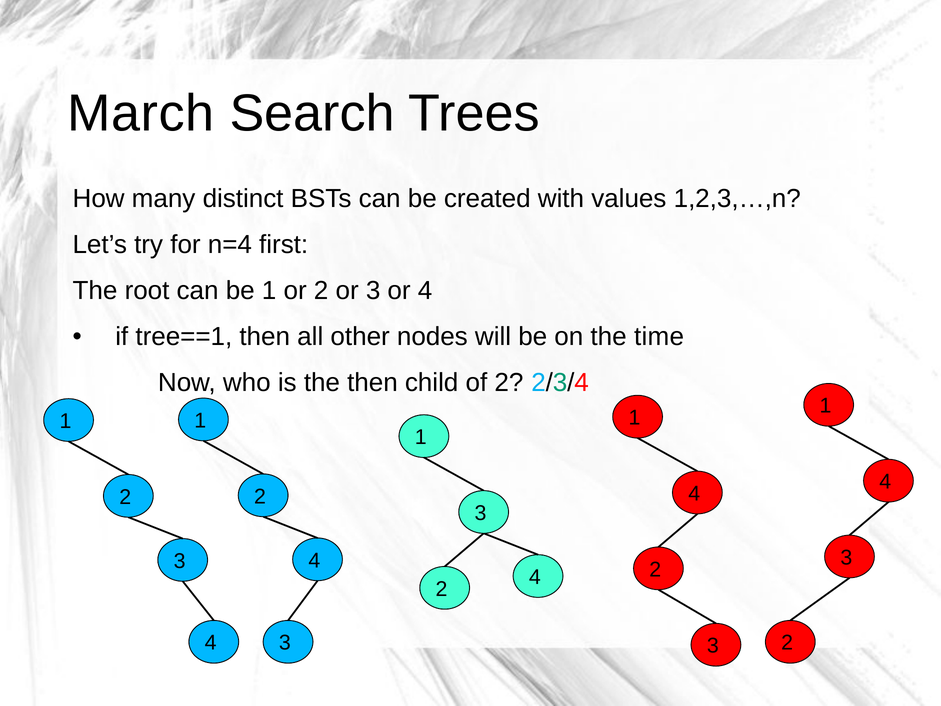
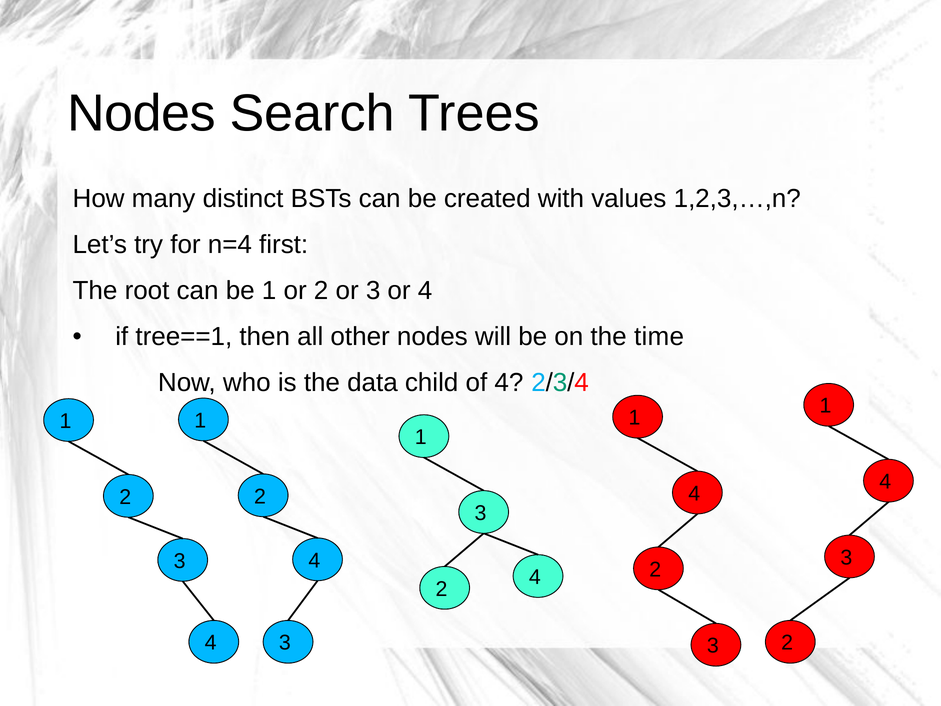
March: March -> Nodes (141, 114)
the then: then -> data (372, 383)
of 2: 2 -> 4 (509, 383)
